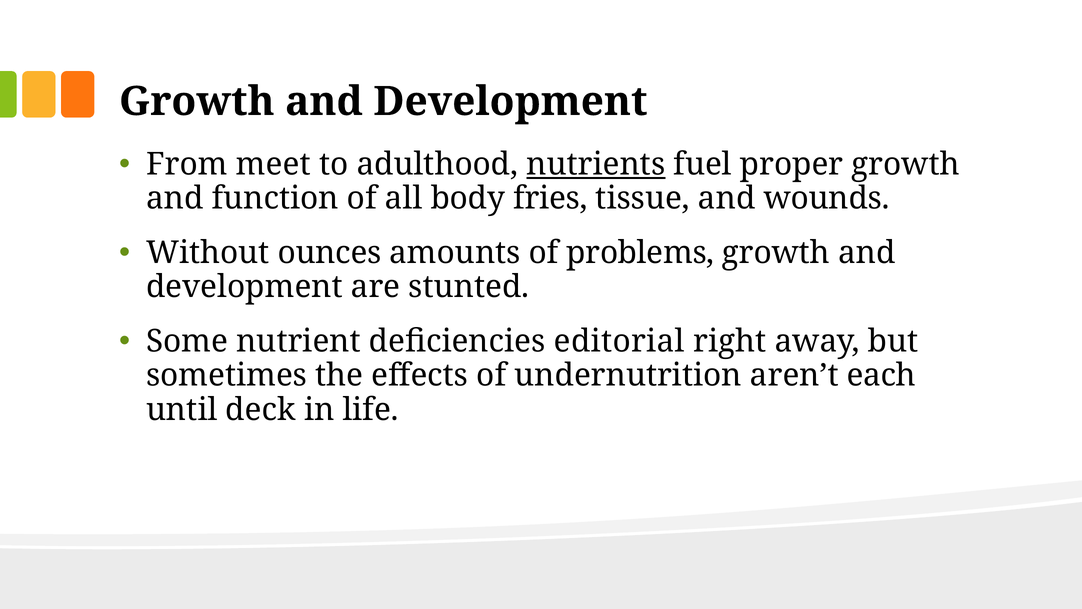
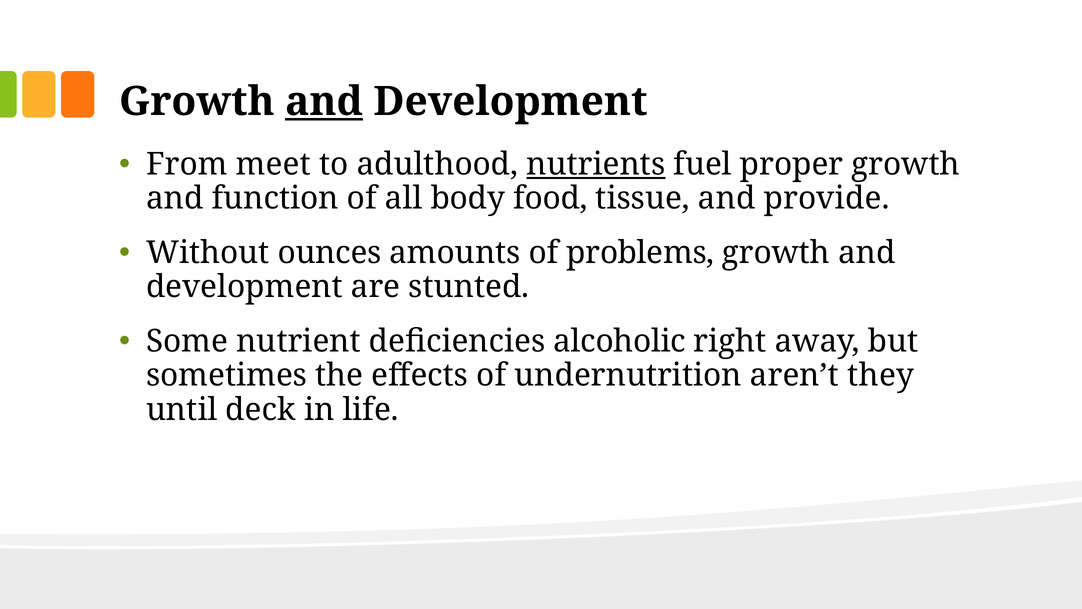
and underline: none -> present (324, 102)
fries: fries -> food (550, 198)
wounds: wounds -> provide (827, 198)
editorial: editorial -> alcoholic (620, 341)
each: each -> they (881, 375)
